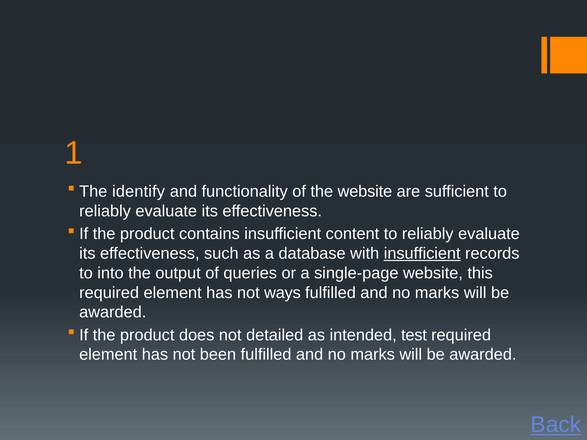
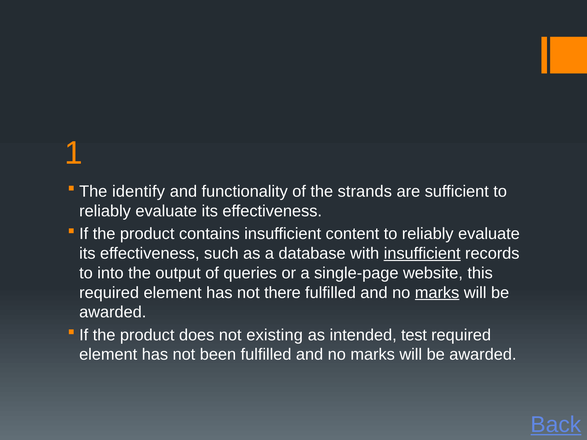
the website: website -> strands (365, 192)
ways: ways -> there (282, 293)
marks underline: none -> present (437, 293)
detailed: detailed -> existing (275, 335)
